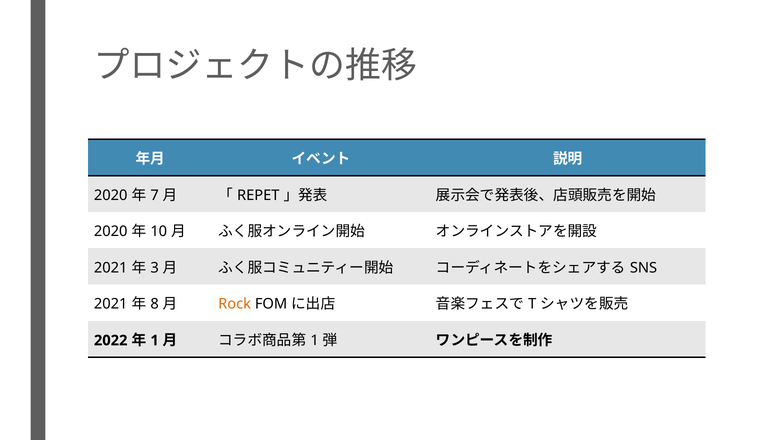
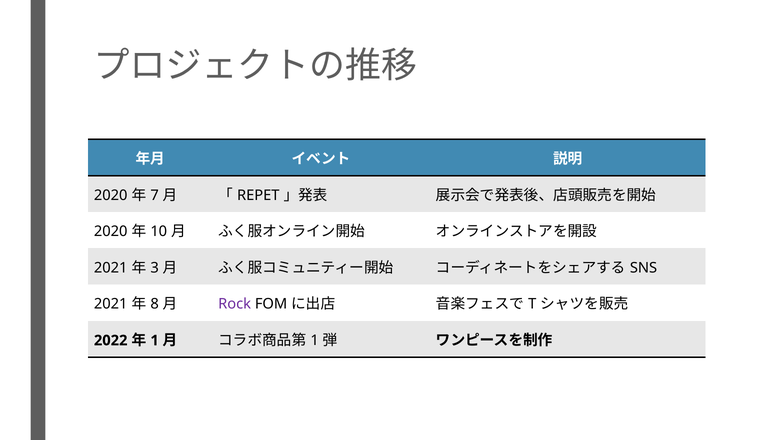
Rock colour: orange -> purple (235, 304)
